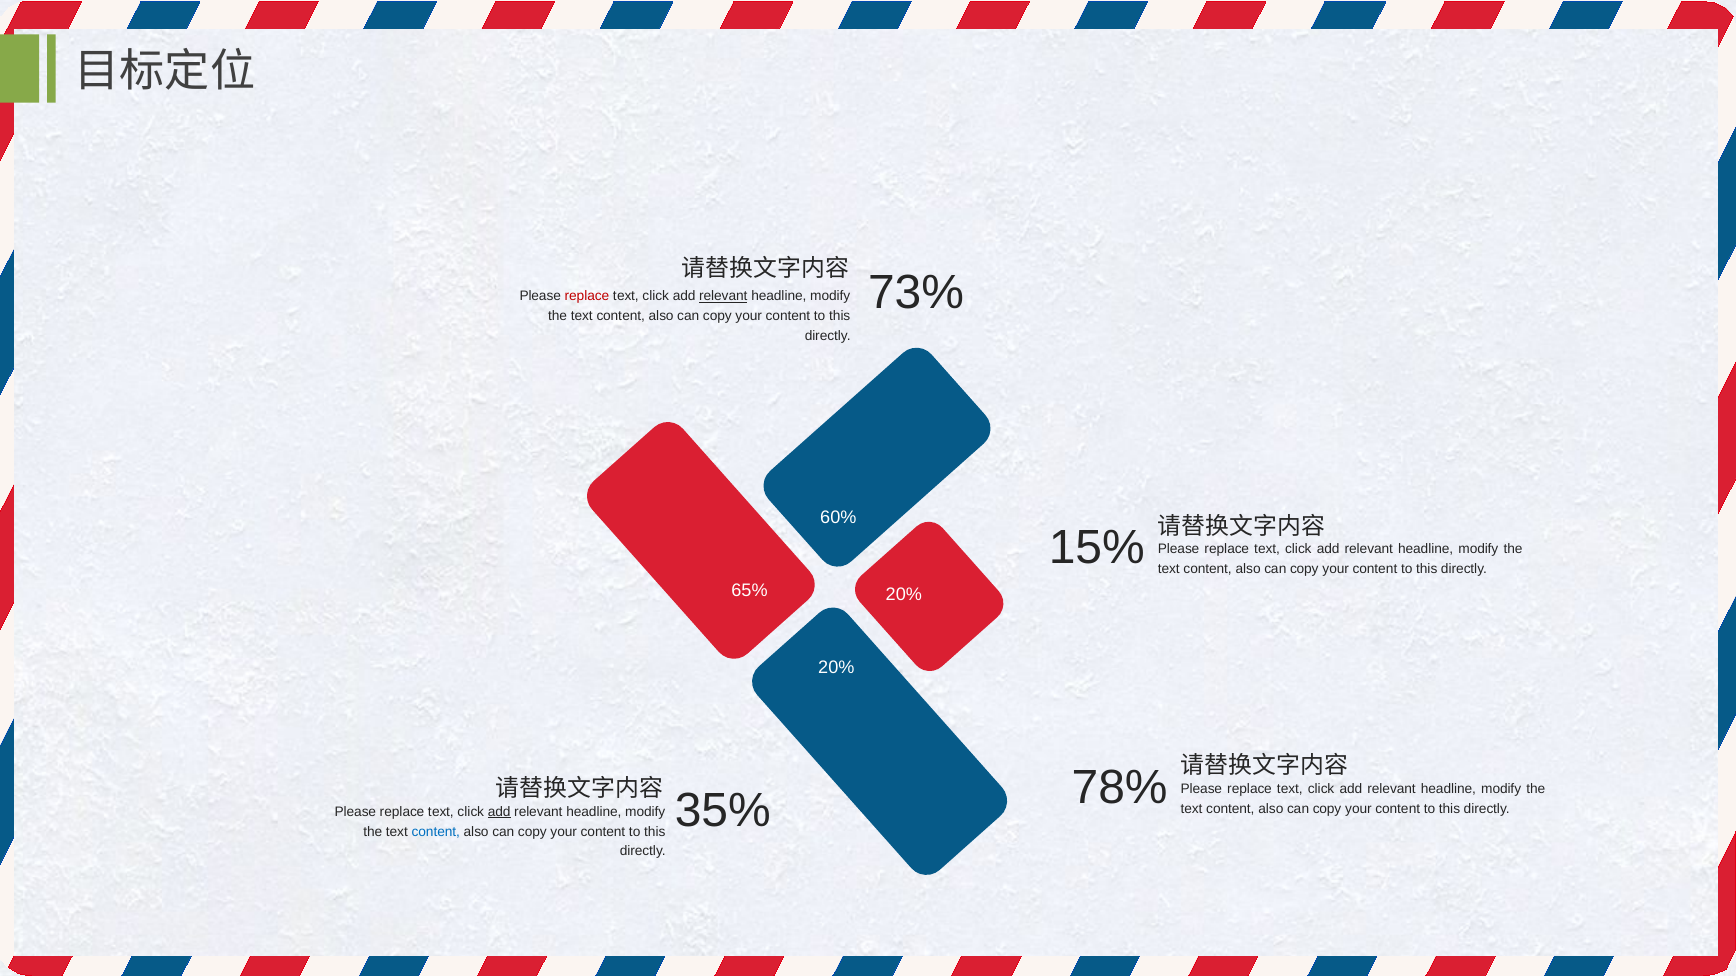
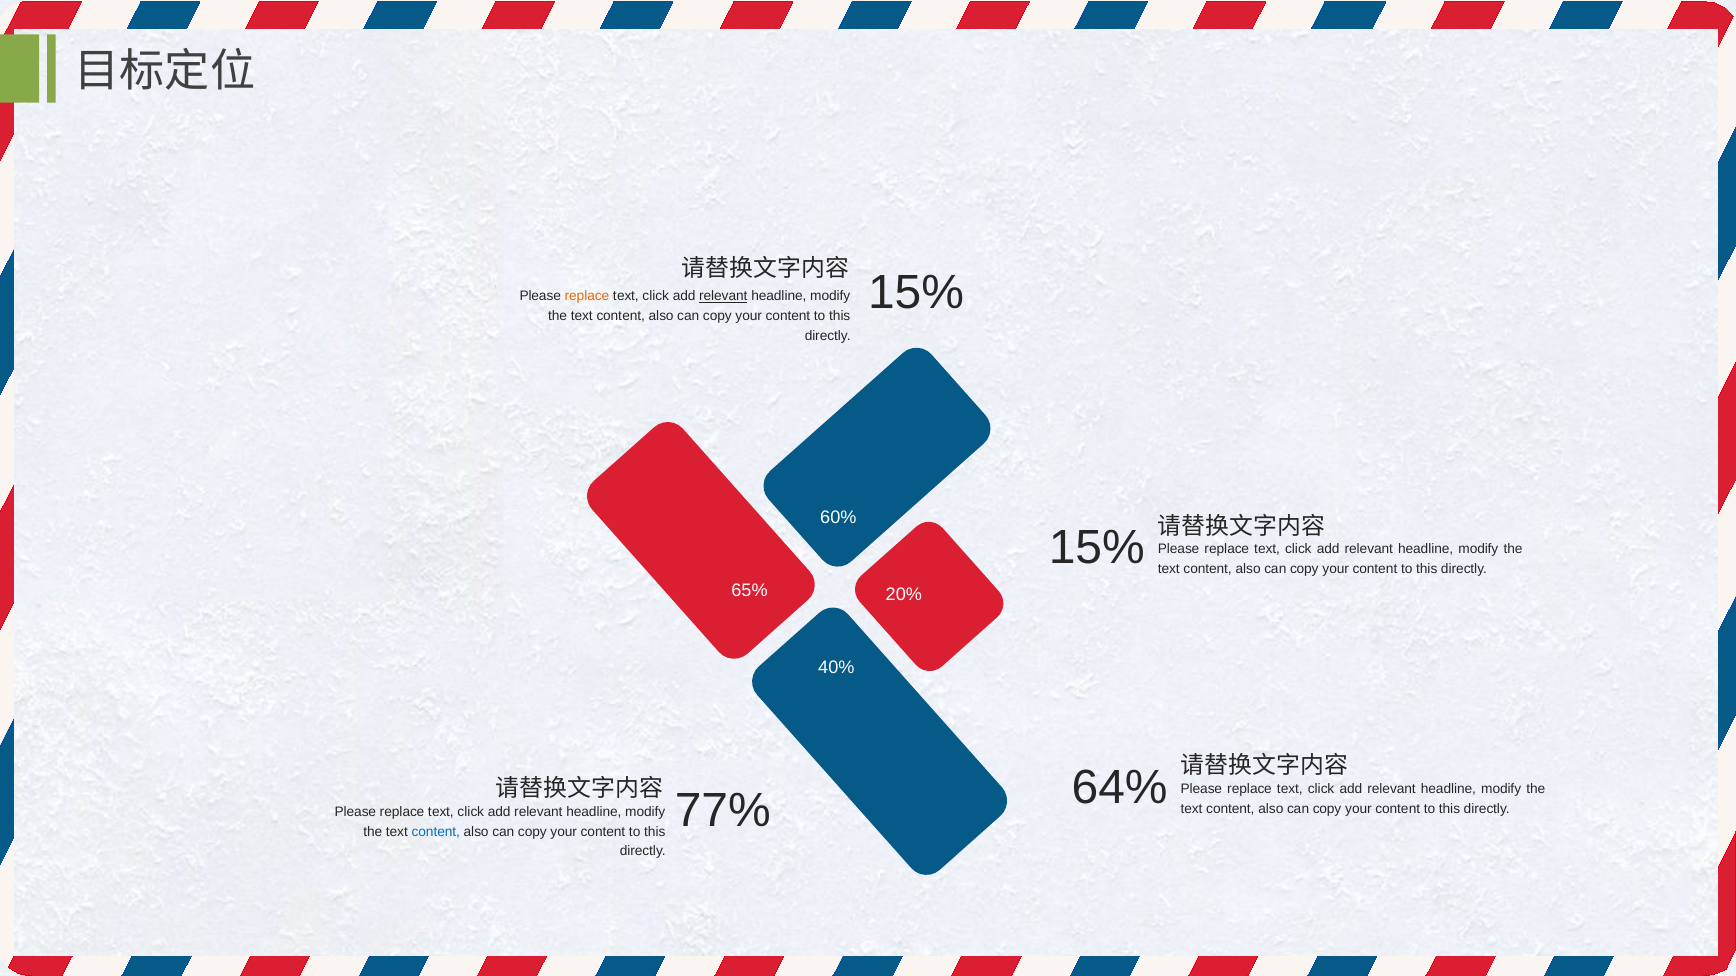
73%: 73% -> 15% (916, 292)
replace colour: red -> orange (587, 296)
20%: 20% -> 40% (836, 668)
78%: 78% -> 64% (1120, 788)
35%: 35% -> 77% (723, 811)
add underline: present -> none (499, 812)
